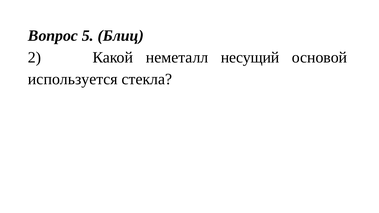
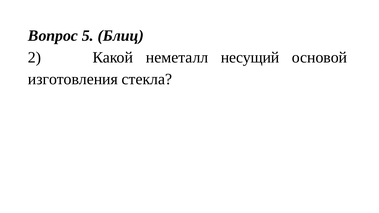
используется: используется -> изготовления (73, 79)
